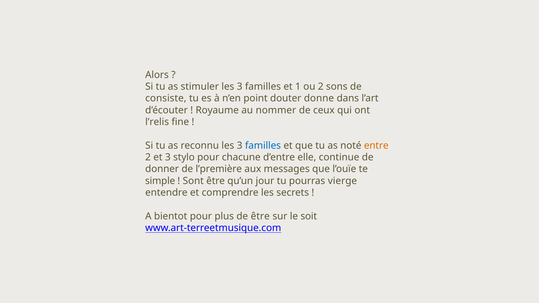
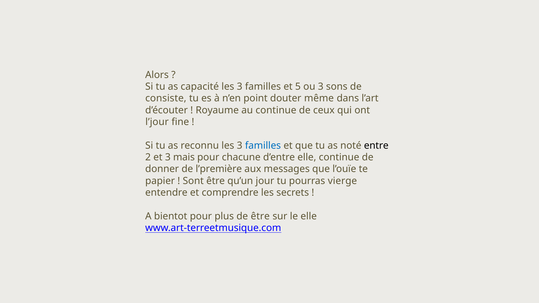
stimuler: stimuler -> capacité (200, 87)
1: 1 -> 5 (298, 87)
ou 2: 2 -> 3 (321, 87)
donne: donne -> même (319, 98)
au nommer: nommer -> continue (276, 110)
l’relis: l’relis -> l’jour (157, 122)
entre colour: orange -> black (376, 146)
stylo: stylo -> mais (184, 157)
simple: simple -> papier (160, 181)
le soit: soit -> elle (309, 216)
